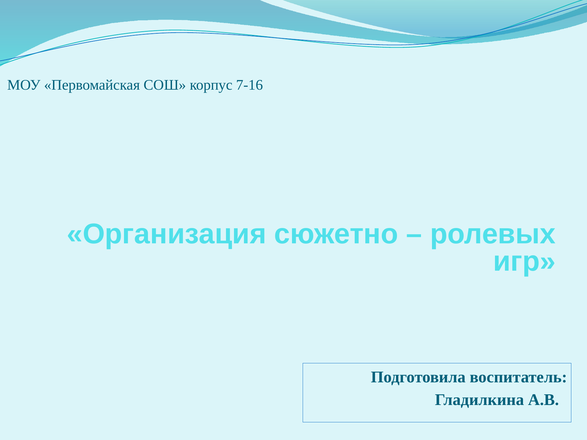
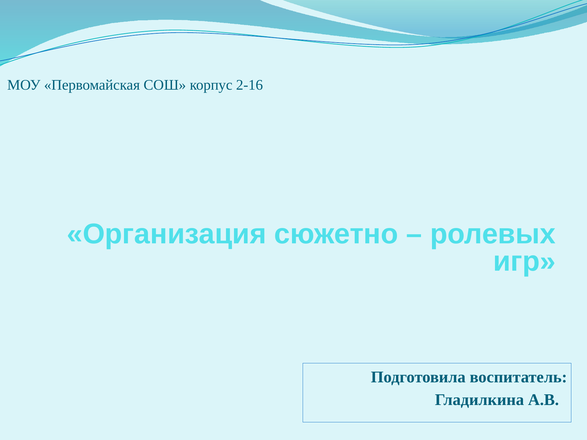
7-16: 7-16 -> 2-16 (250, 85)
